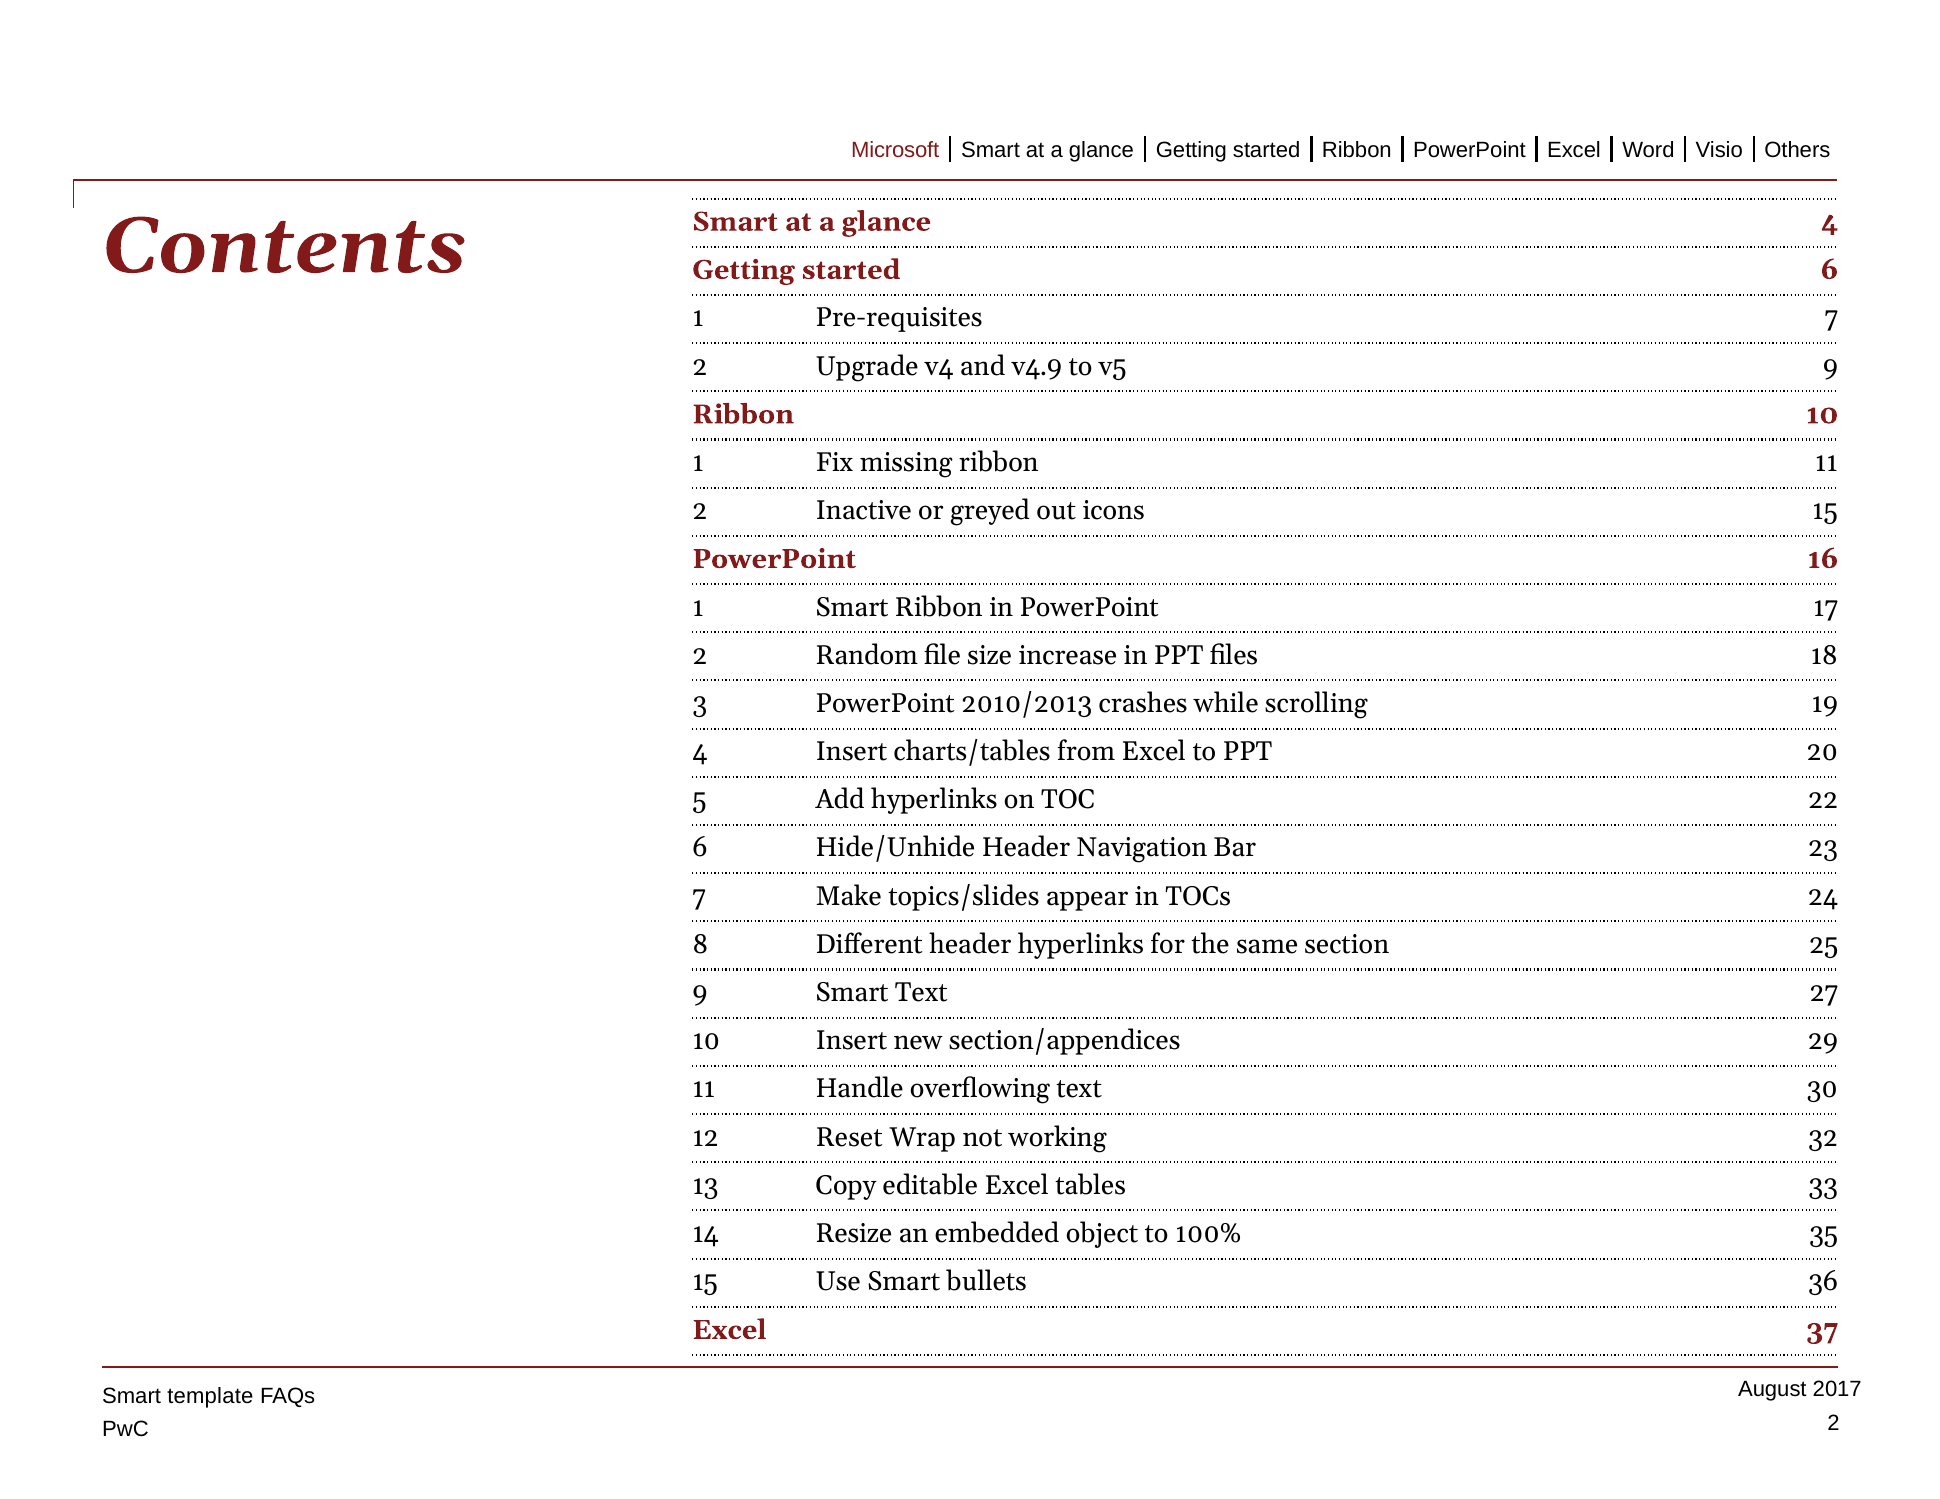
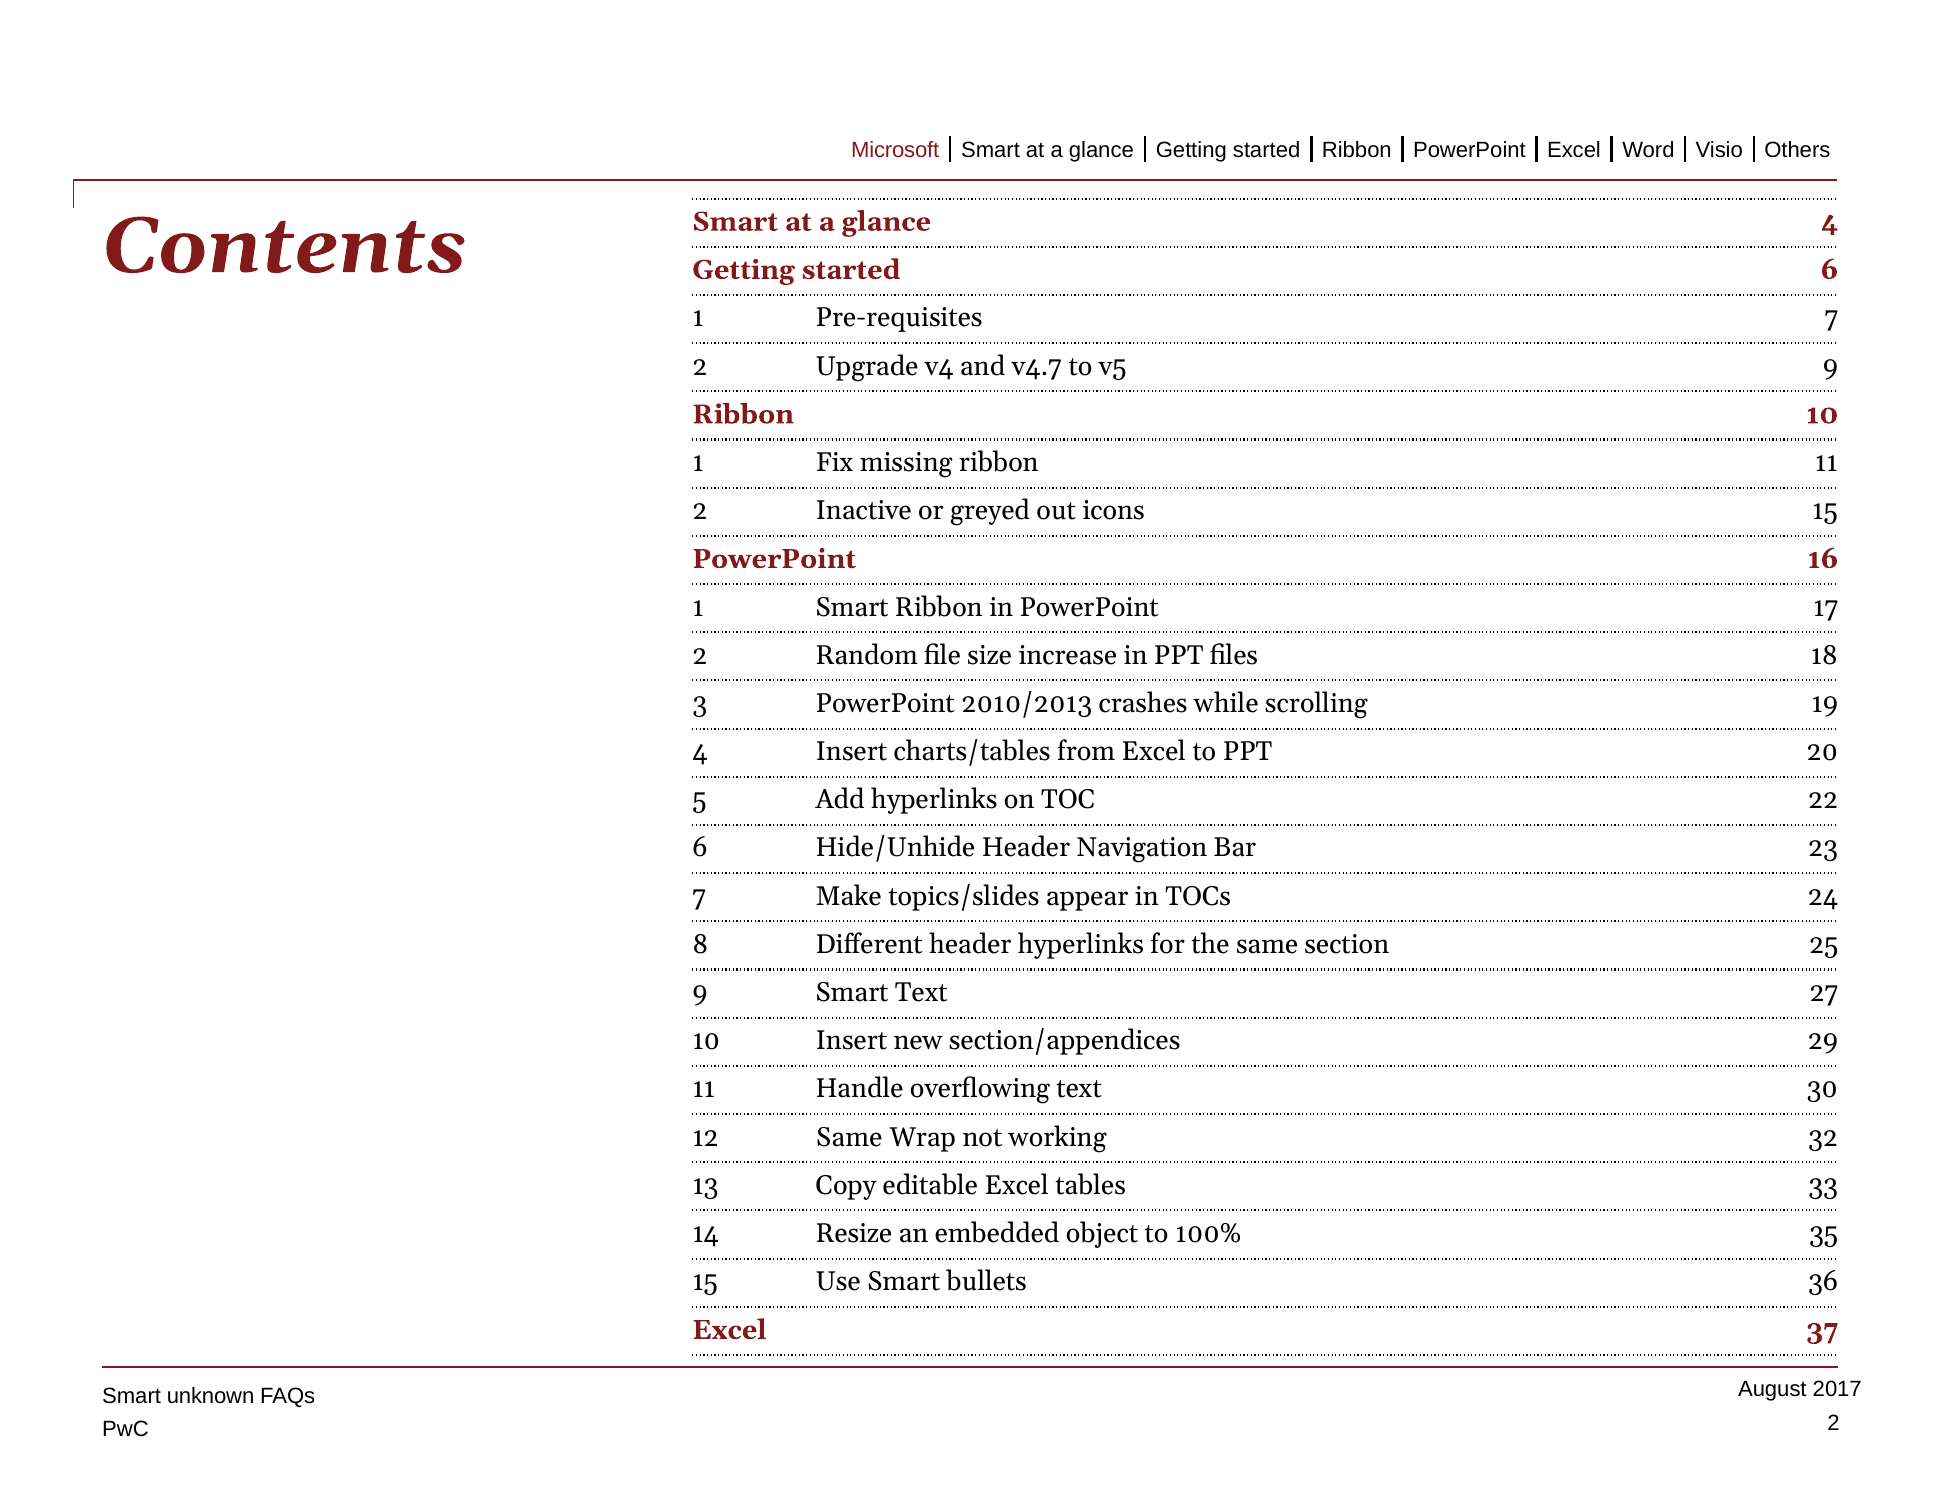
v4.9: v4.9 -> v4.7 (1037, 366)
12 Reset: Reset -> Same (849, 1137)
template: template -> unknown (211, 1396)
